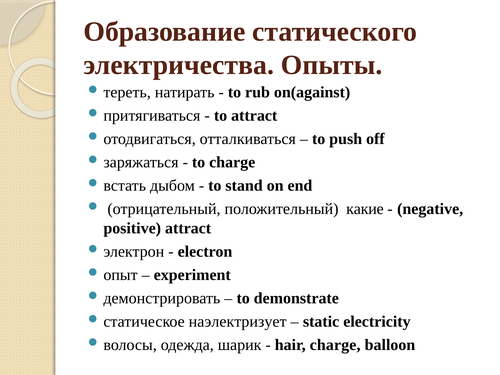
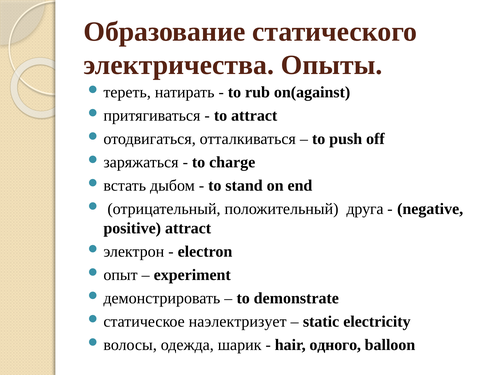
какие: какие -> друга (365, 209)
hair charge: charge -> одного (335, 345)
